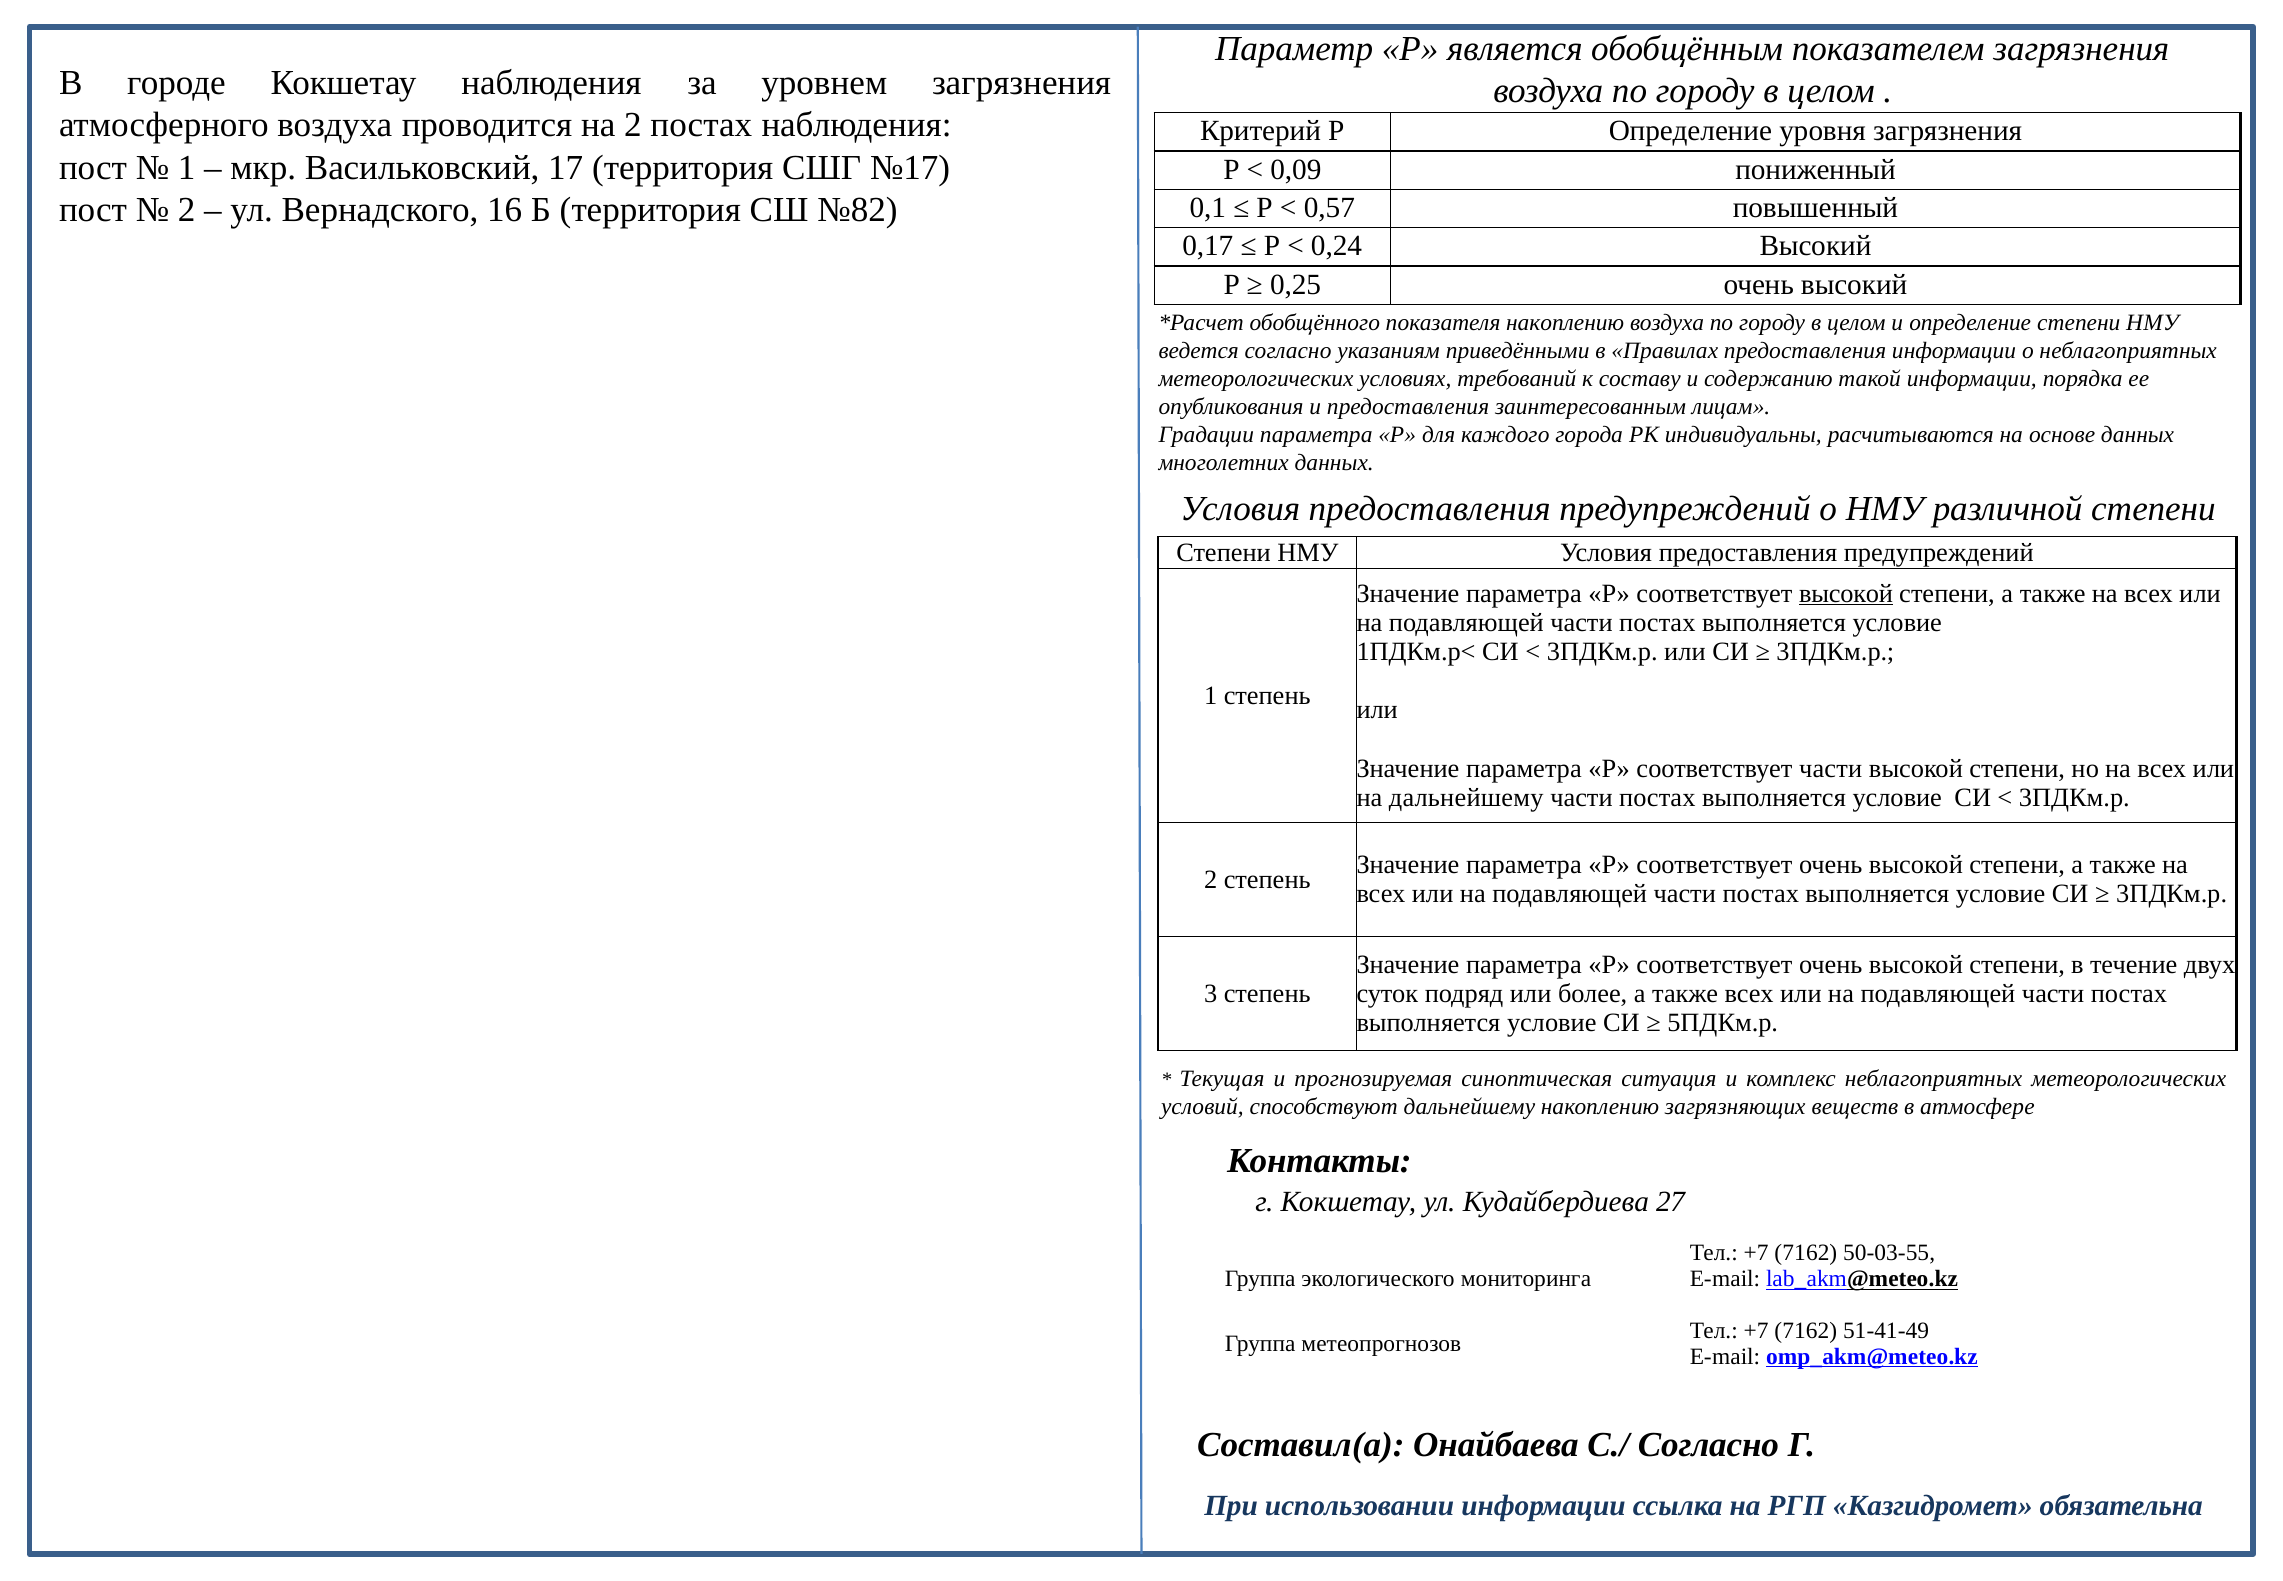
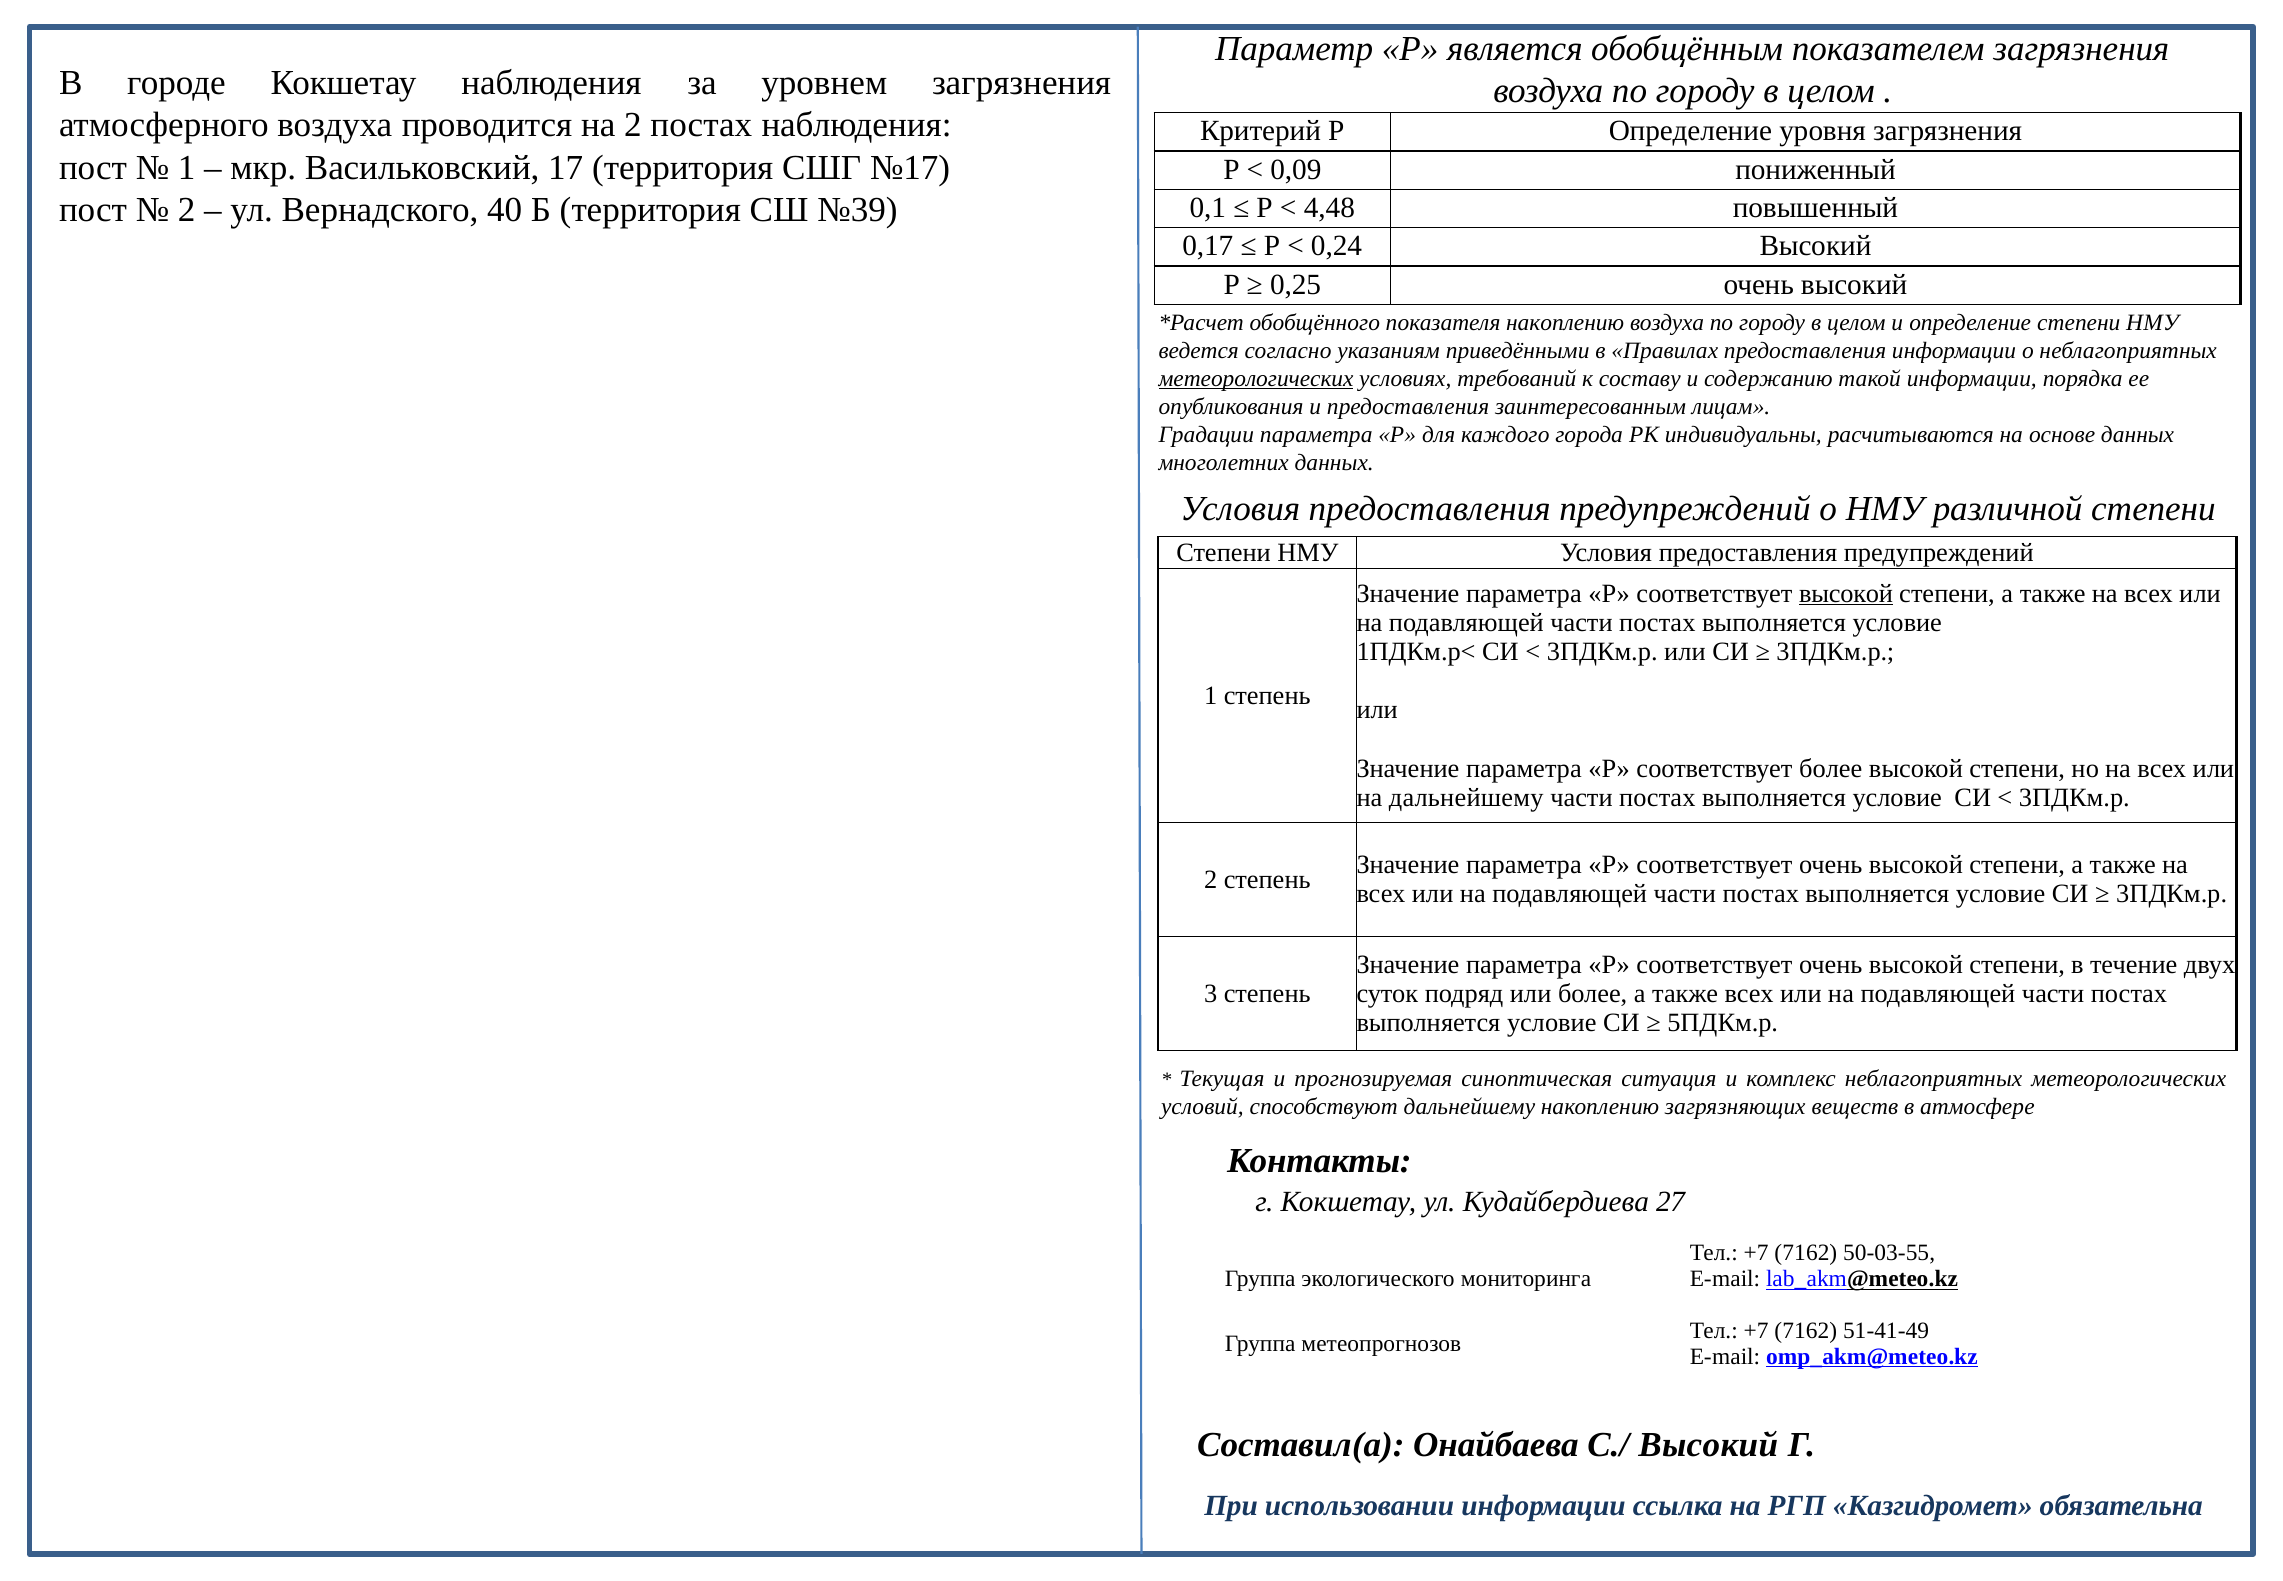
16: 16 -> 40 (505, 210)
№82: №82 -> №39 (857, 210)
0,57: 0,57 -> 4,48 (1329, 208)
метеорологических underline: none -> present (1256, 379)
соответствует части: части -> более (1831, 768)
С./ Согласно: Согласно -> Высокий (1708, 1444)
